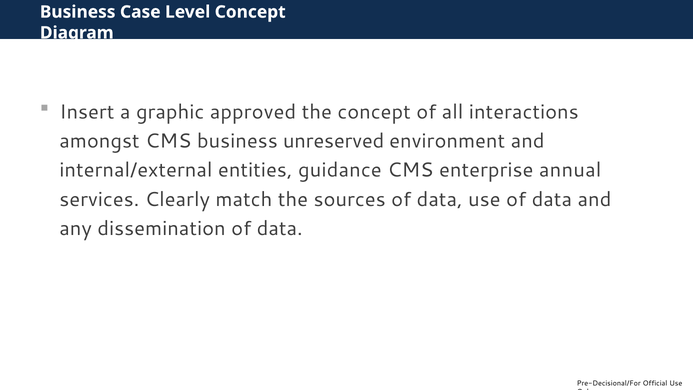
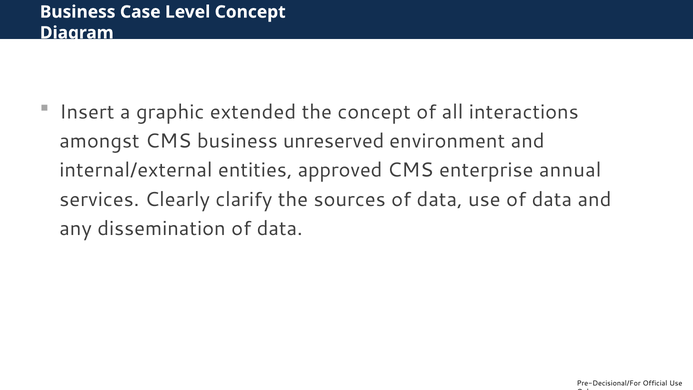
approved: approved -> extended (253, 112)
guidance: guidance -> approved (340, 170)
match: match -> clarify (244, 199)
